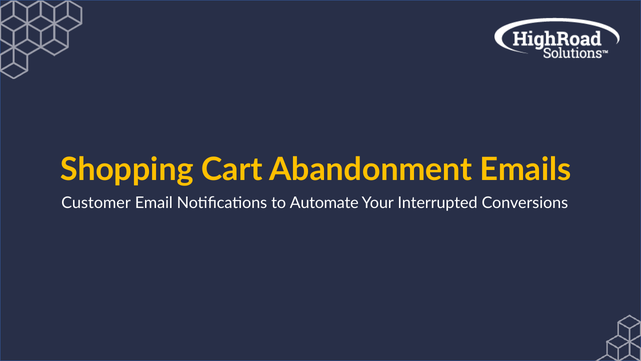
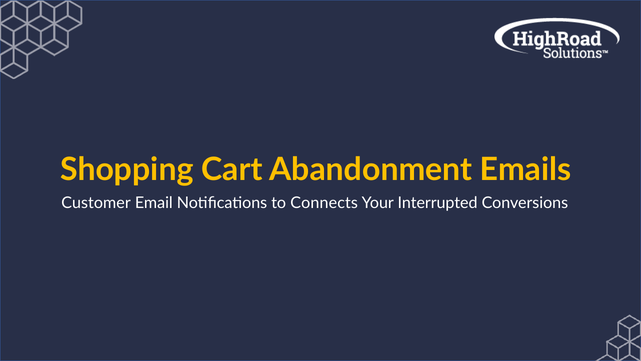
Automate: Automate -> Connects (324, 203)
